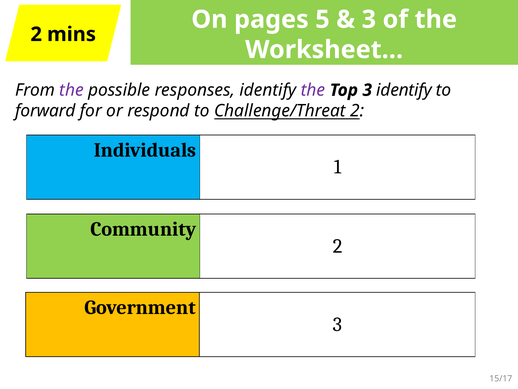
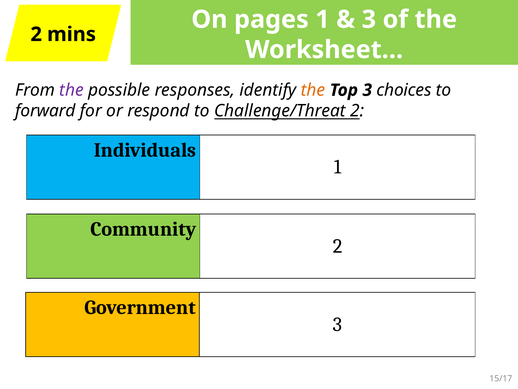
pages 5: 5 -> 1 (322, 19)
the colour: purple -> orange (313, 90)
3 identify: identify -> choices (404, 90)
